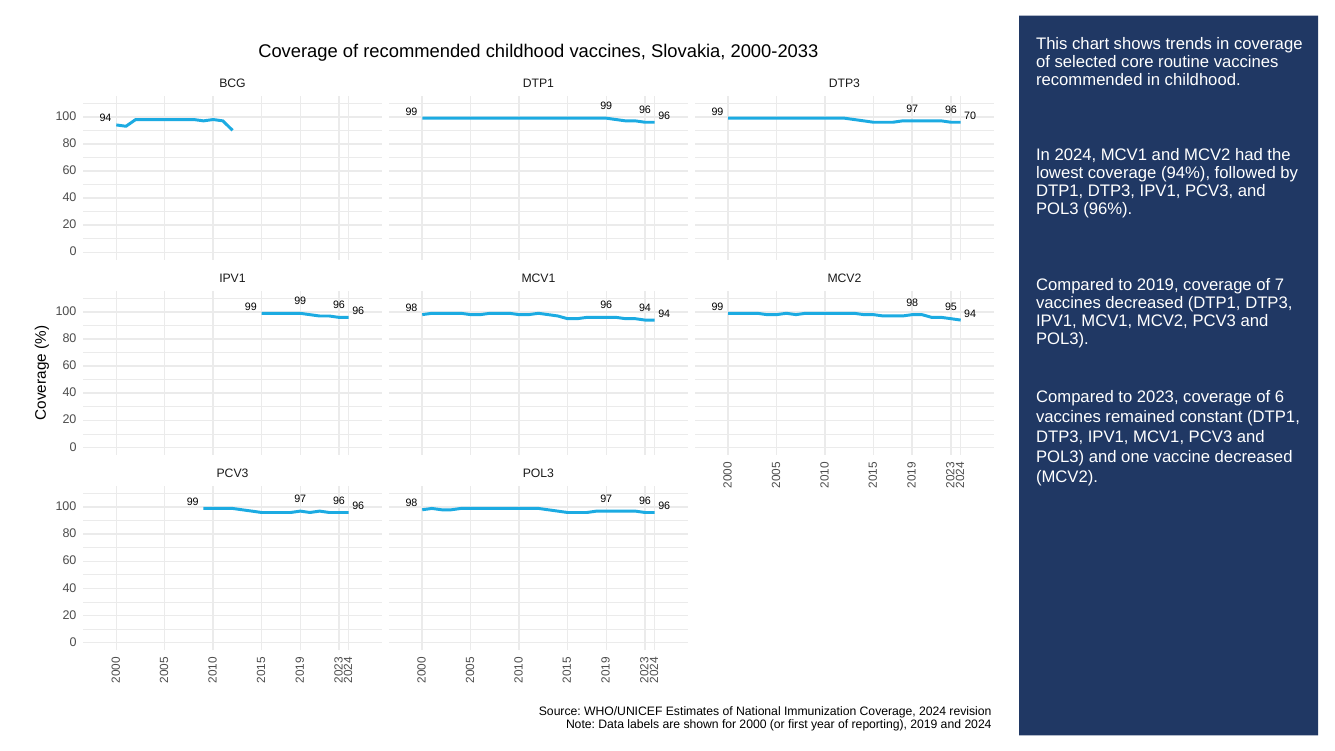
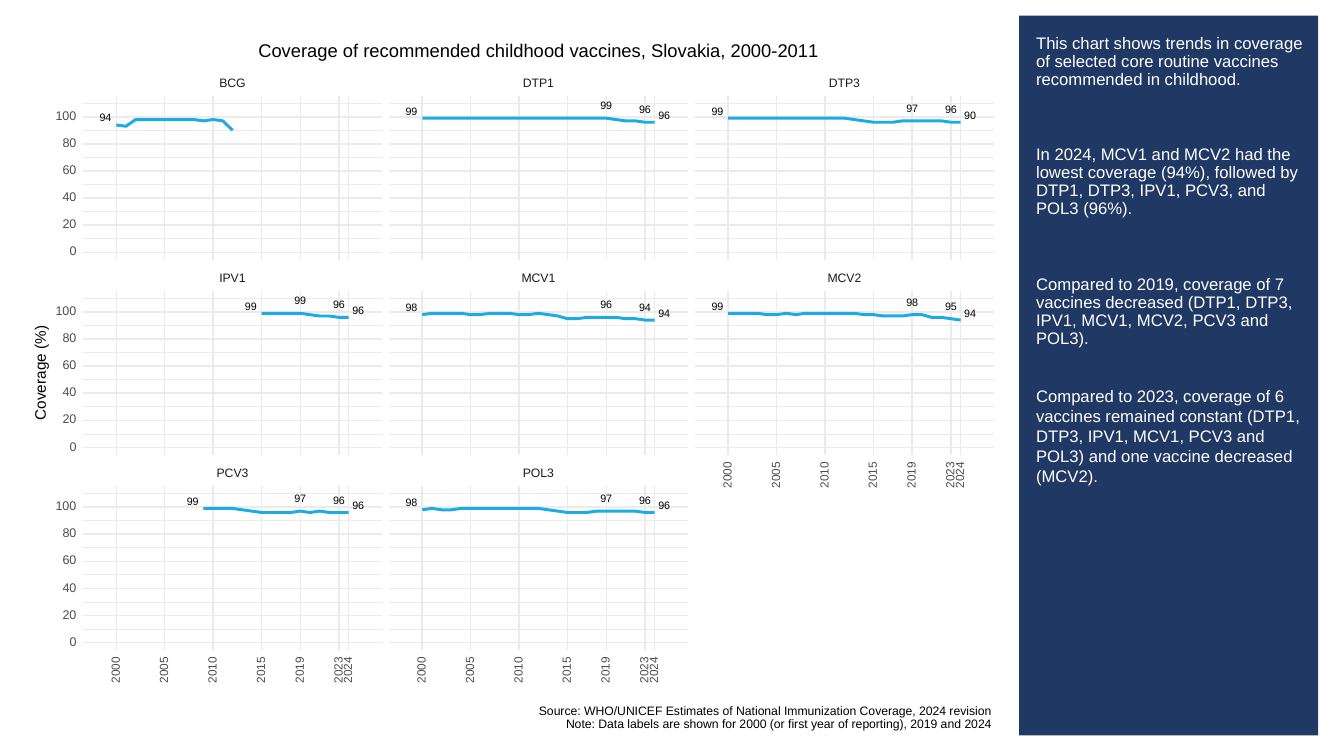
2000-2033: 2000-2033 -> 2000-2011 (774, 52)
70: 70 -> 90 (970, 116)
